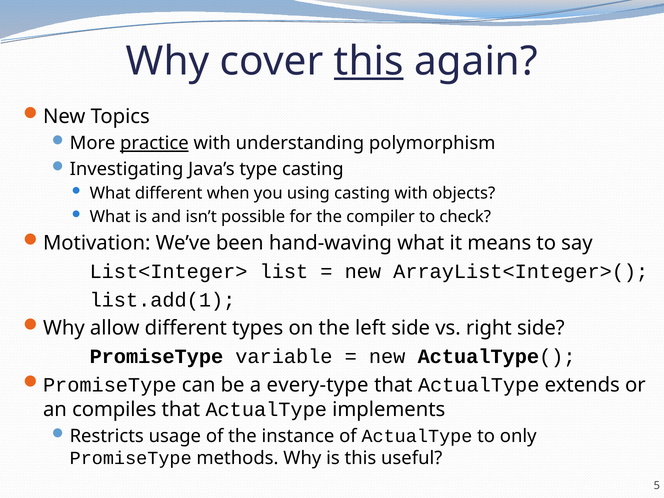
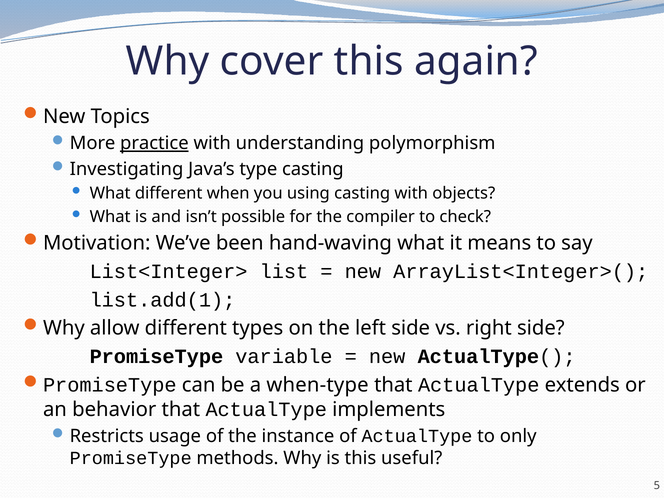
this underline: present -> none (369, 61)
every-type: every-type -> when-type (318, 385)
compiles: compiles -> behavior (114, 409)
